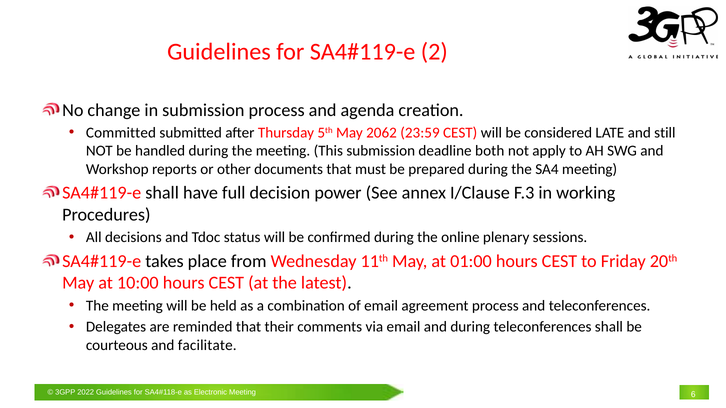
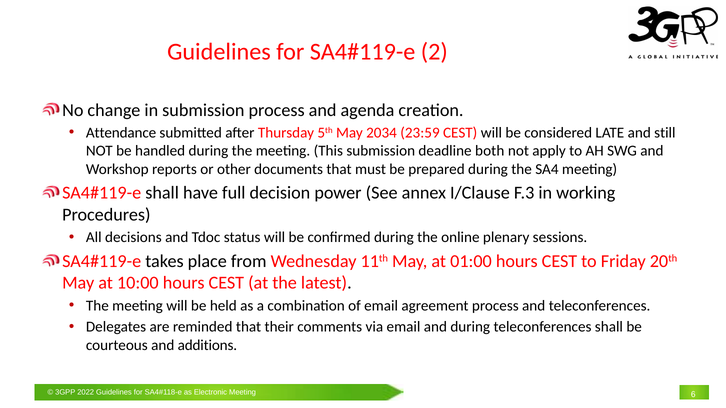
Committed: Committed -> Attendance (121, 133)
2062: 2062 -> 2034 (382, 133)
facilitate: facilitate -> additions (207, 345)
